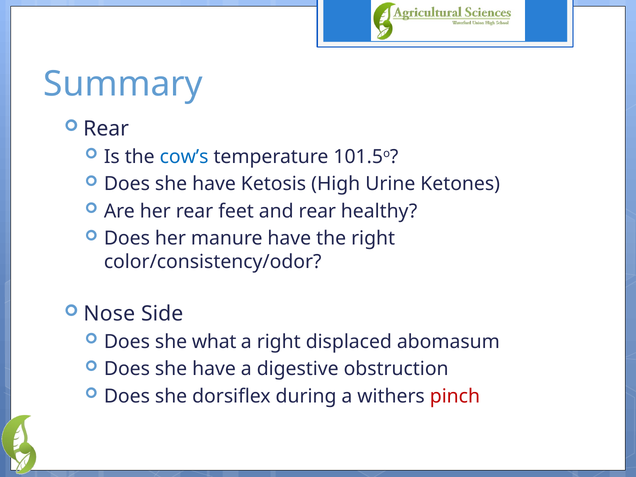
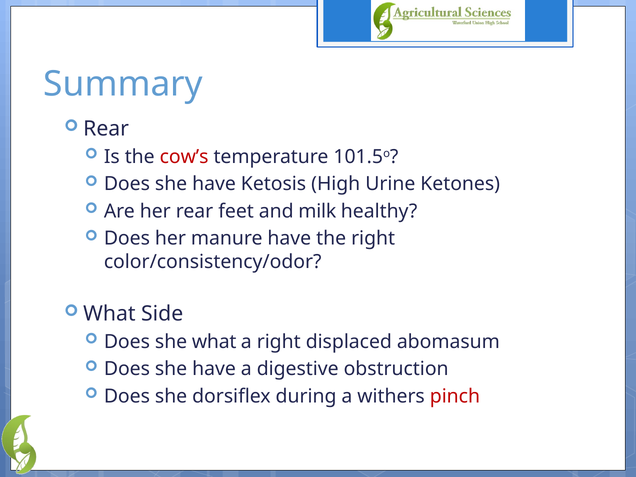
cow’s colour: blue -> red (184, 157)
and rear: rear -> milk (317, 211)
Nose: Nose -> What (109, 314)
